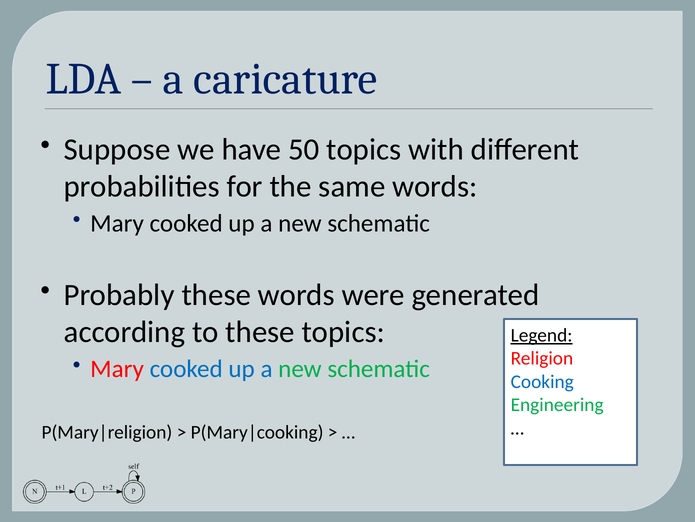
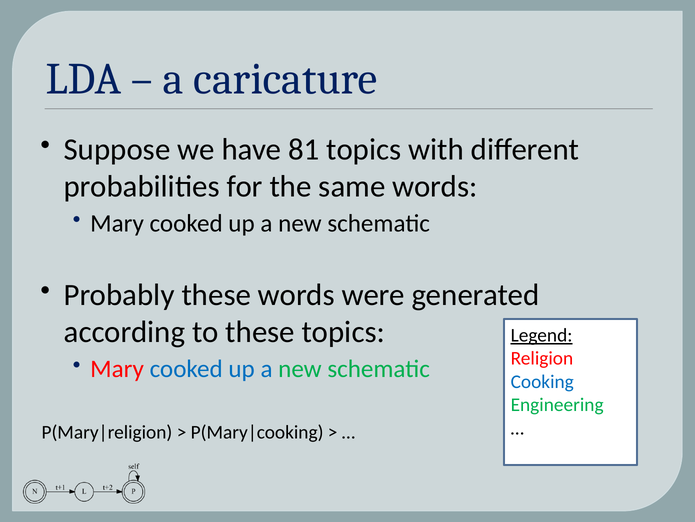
50: 50 -> 81 (304, 149)
